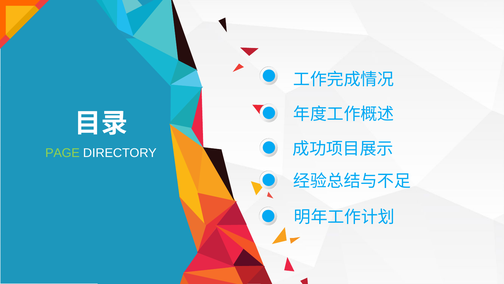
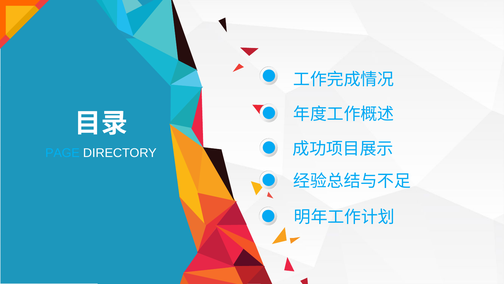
PAGE colour: light green -> light blue (62, 153)
